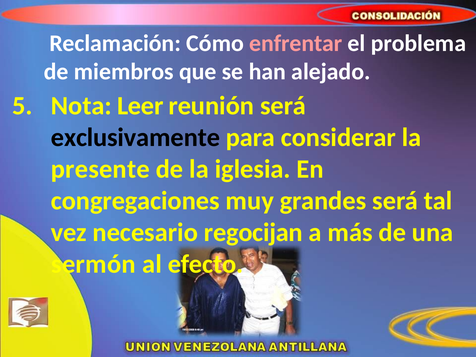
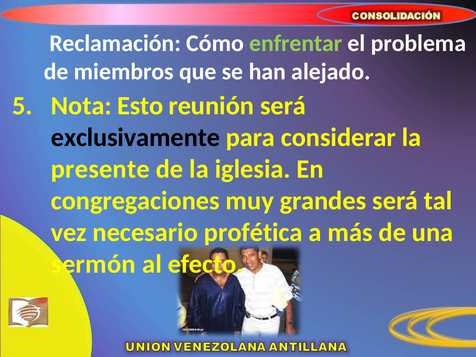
enfrentar colour: pink -> light green (296, 43)
Leer: Leer -> Esto (140, 106)
regocijan: regocijan -> profética (253, 233)
